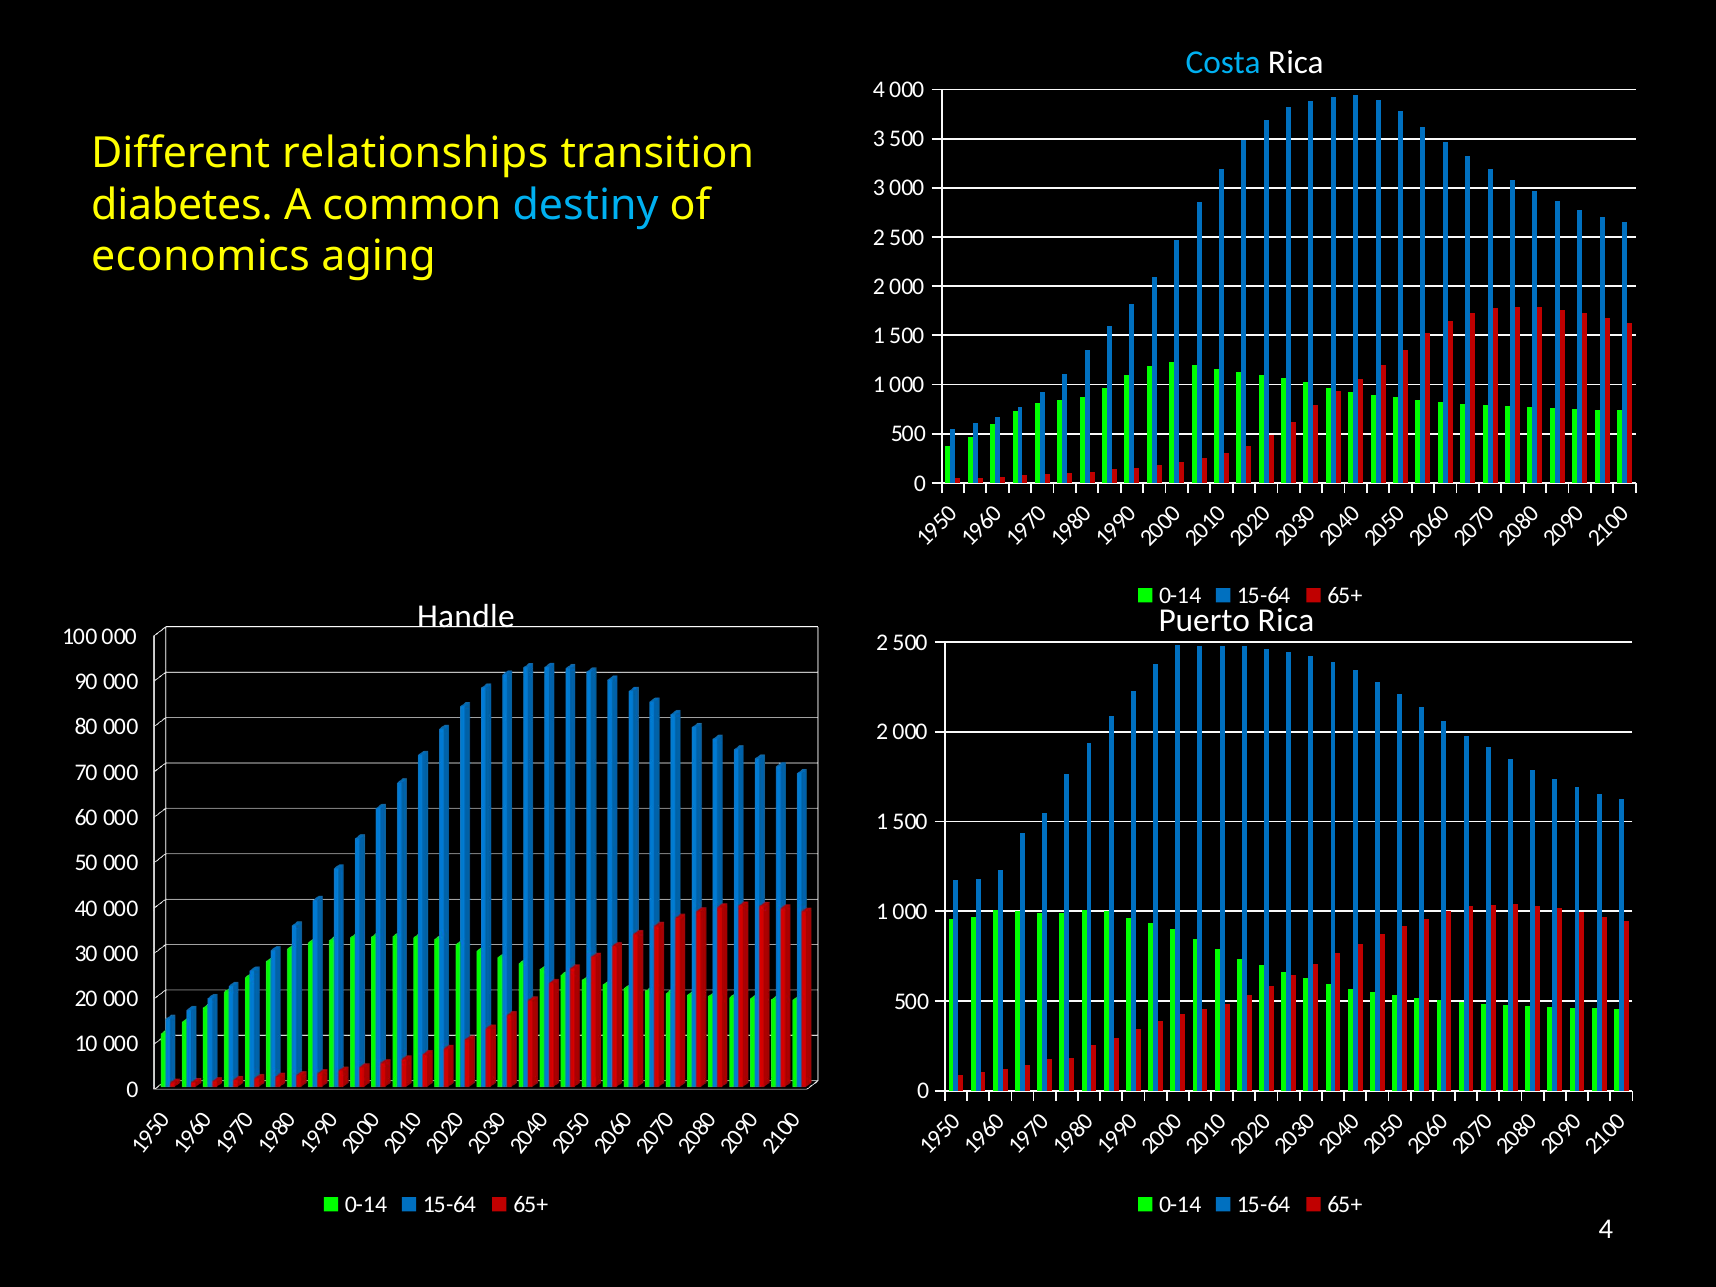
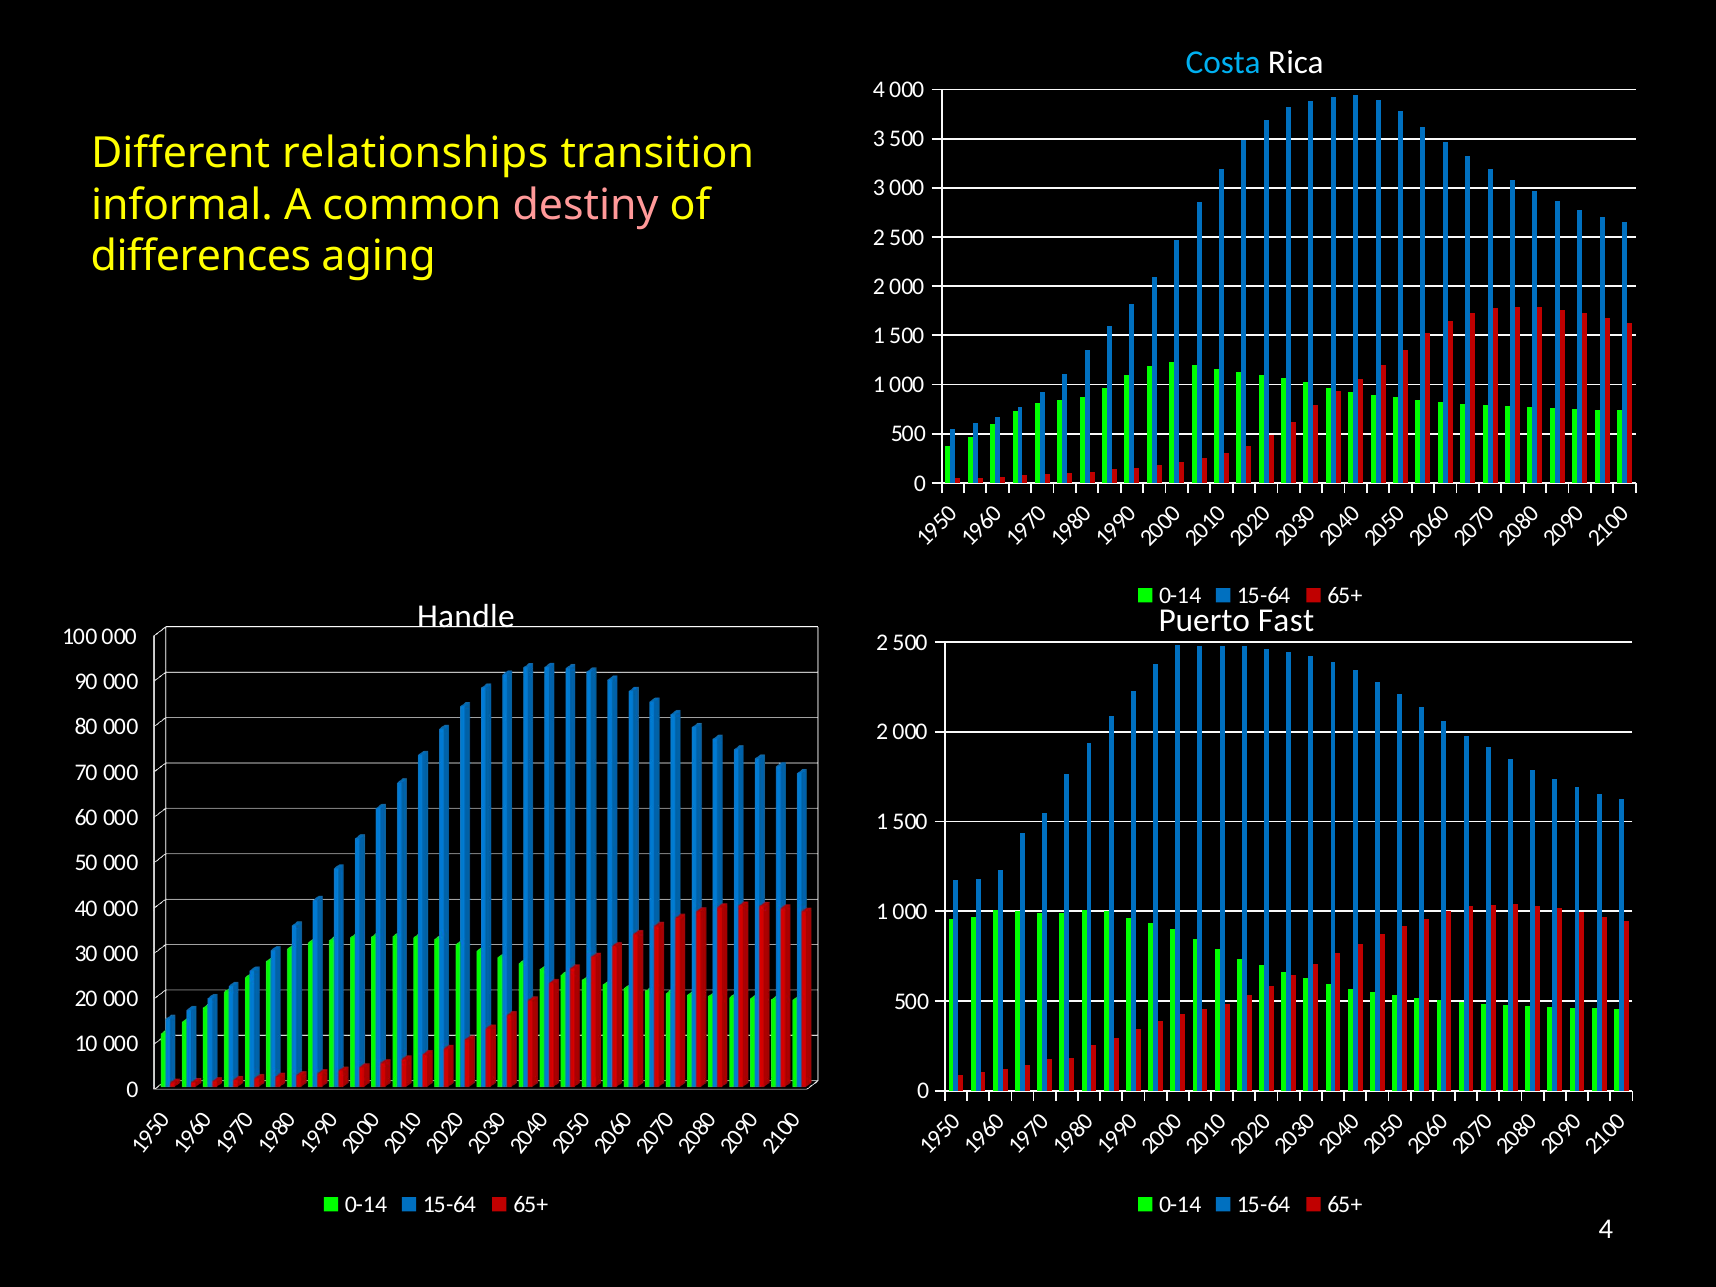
diabetes: diabetes -> informal (182, 205)
destiny colour: light blue -> pink (586, 205)
economics: economics -> differences (201, 257)
Puerto Rica: Rica -> Fast (1286, 620)
